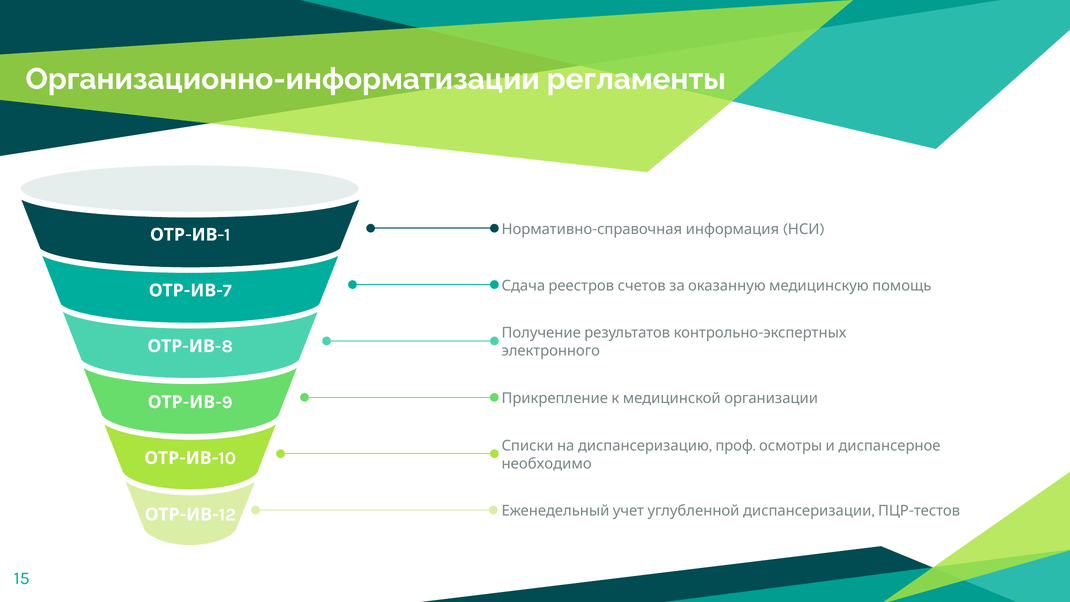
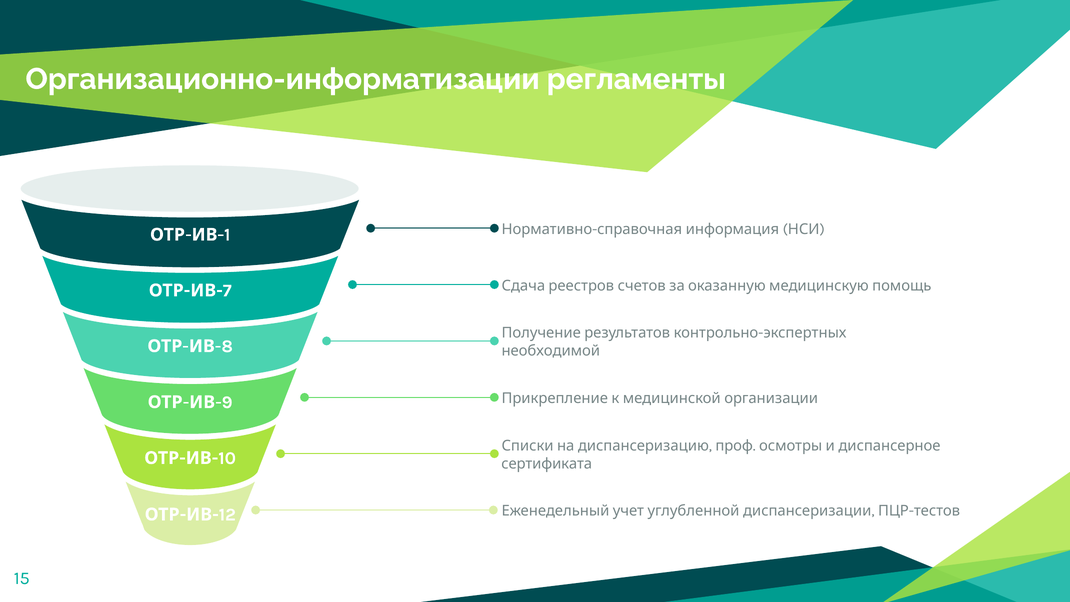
электронного: электронного -> необходимой (551, 351)
необходимо: необходимо -> сертификата (547, 464)
